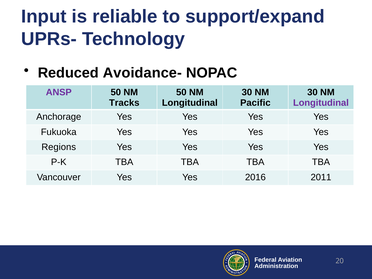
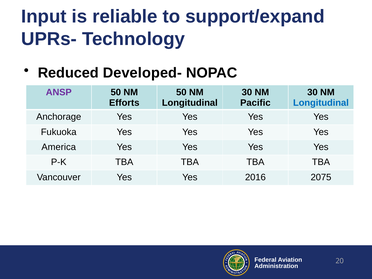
Avoidance-: Avoidance- -> Developed- (142, 73)
Tracks: Tracks -> Efforts (124, 103)
Longitudinal colour: purple -> blue (321, 103)
Regions: Regions -> America (59, 147)
2011: 2011 -> 2075 (321, 177)
